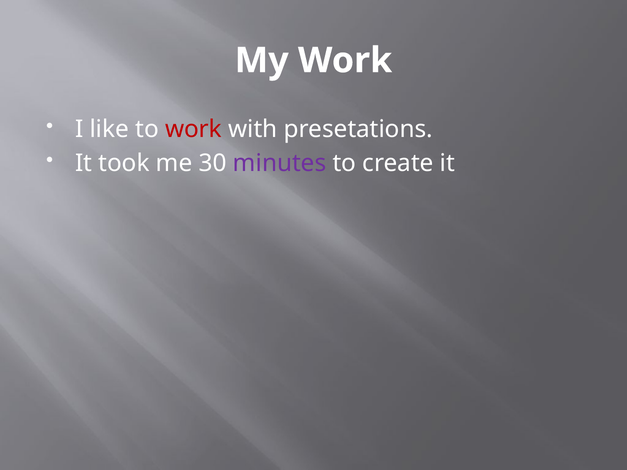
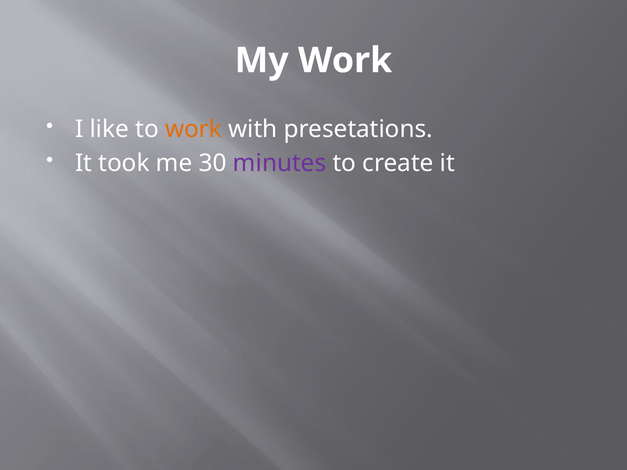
work colour: red -> orange (194, 129)
